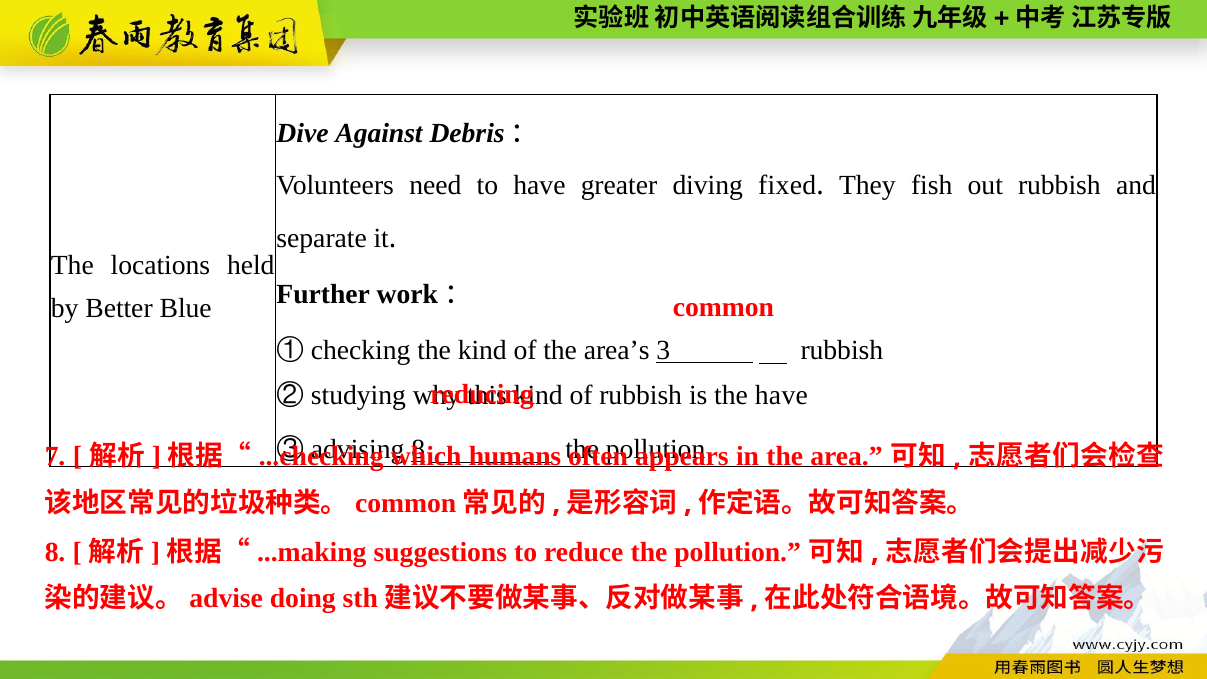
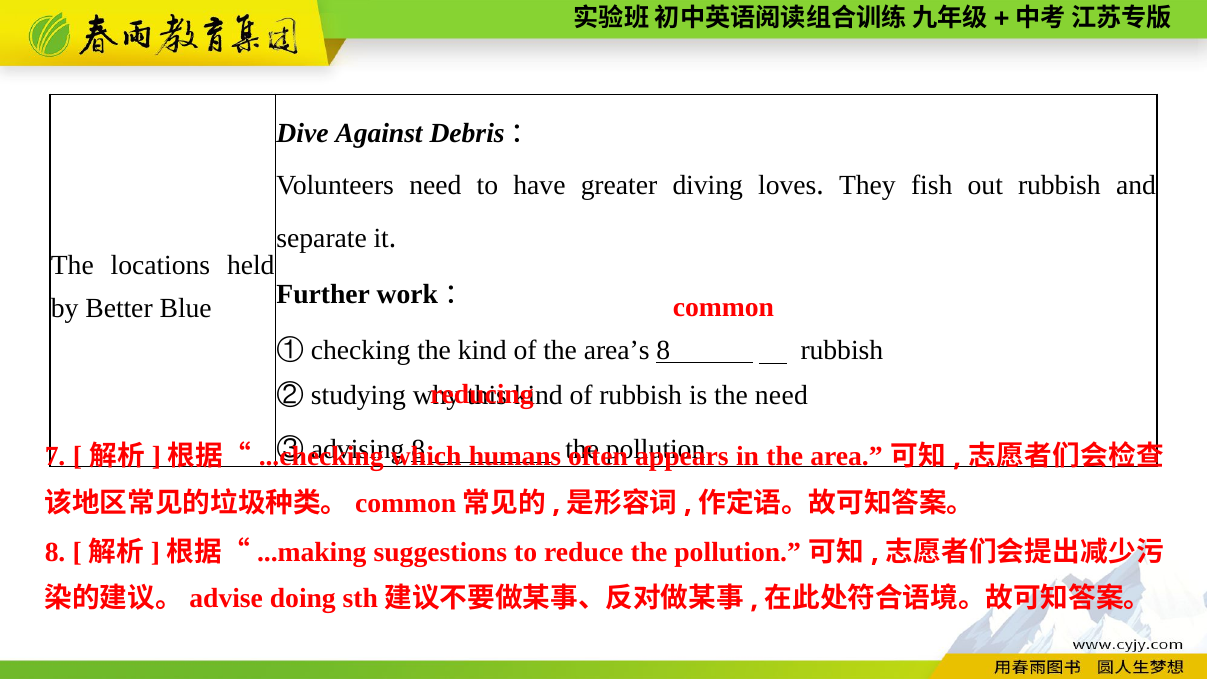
fixed: fixed -> loves (787, 186)
area’s 3: 3 -> 8 (663, 350)
the have: have -> need (781, 395)
